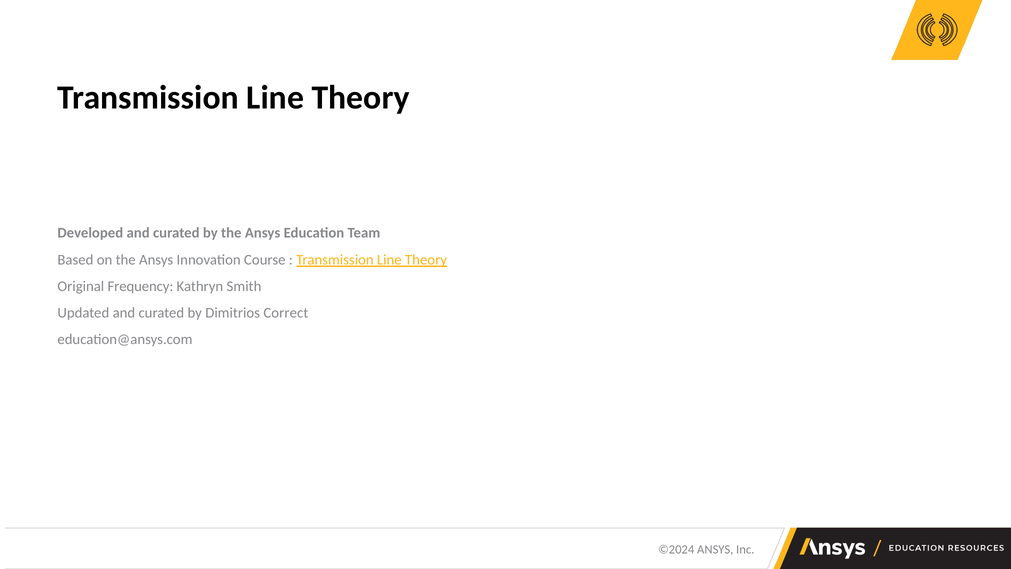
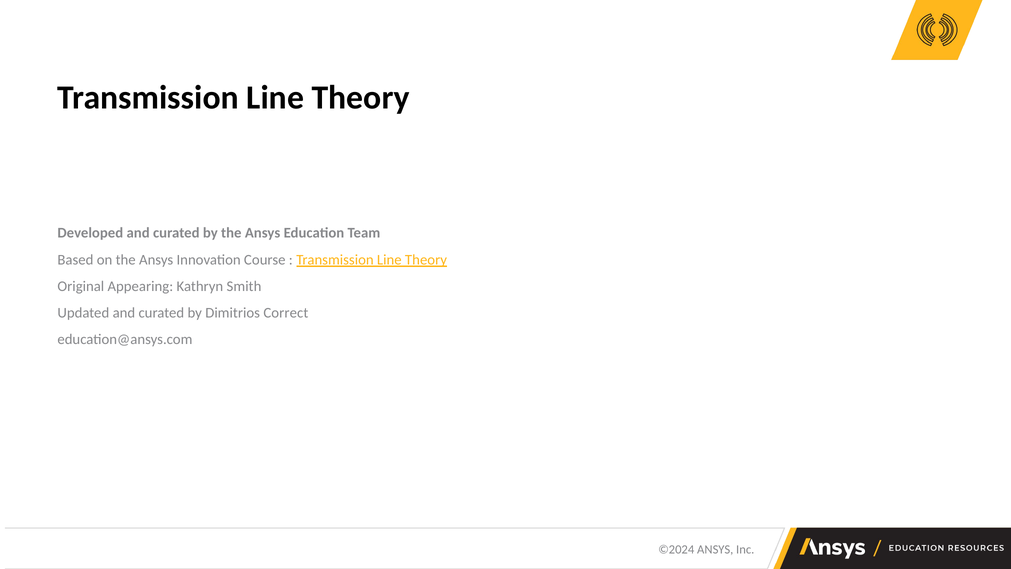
Frequency: Frequency -> Appearing (140, 286)
